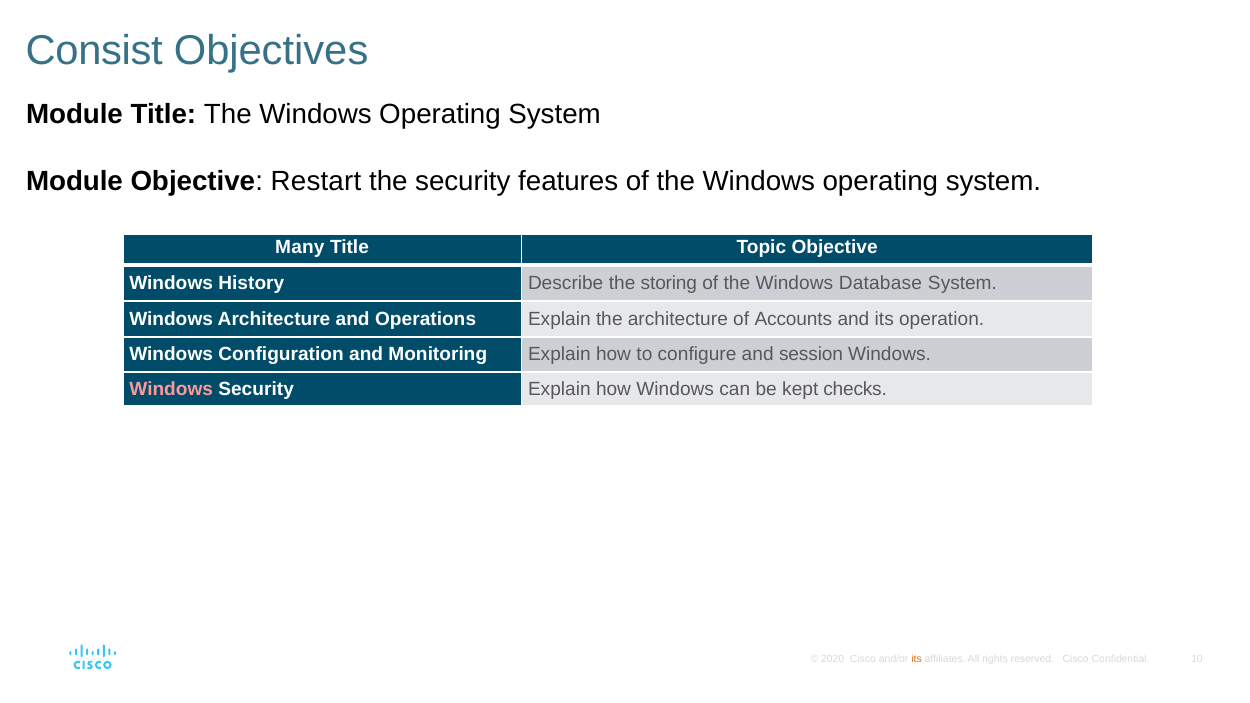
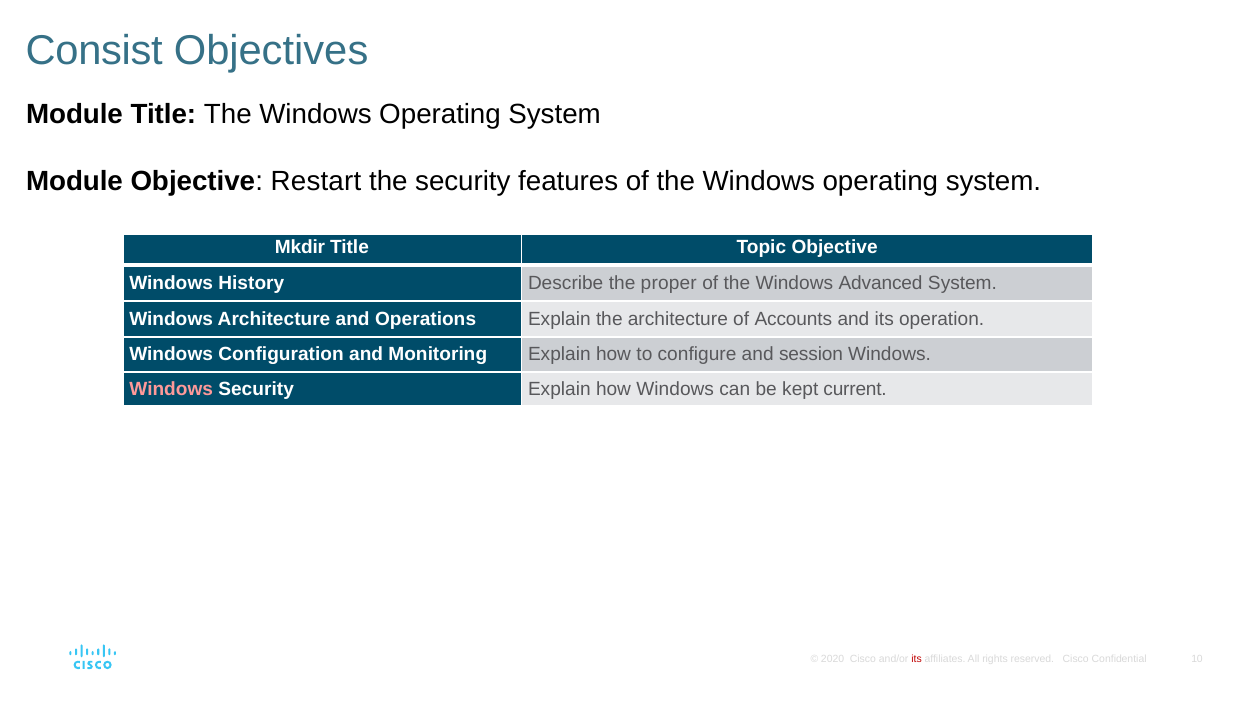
Many: Many -> Mkdir (300, 247)
storing: storing -> proper (669, 283)
Database: Database -> Advanced (881, 283)
checks: checks -> current (855, 389)
its colour: orange -> red (917, 660)
